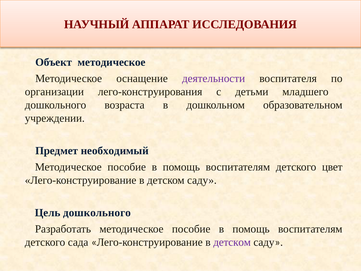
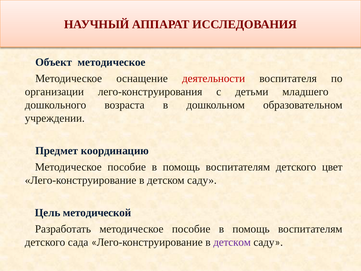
деятельности colour: purple -> red (214, 78)
необходимый: необходимый -> координацию (115, 151)
Цель дошкольного: дошкольного -> методической (97, 212)
